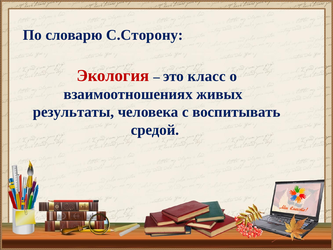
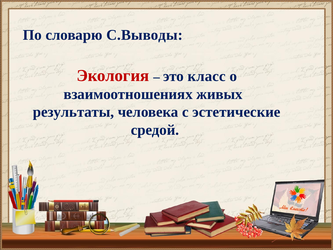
С.Сторону: С.Сторону -> С.Выводы (145, 35)
воспитывать: воспитывать -> эстетические (236, 112)
